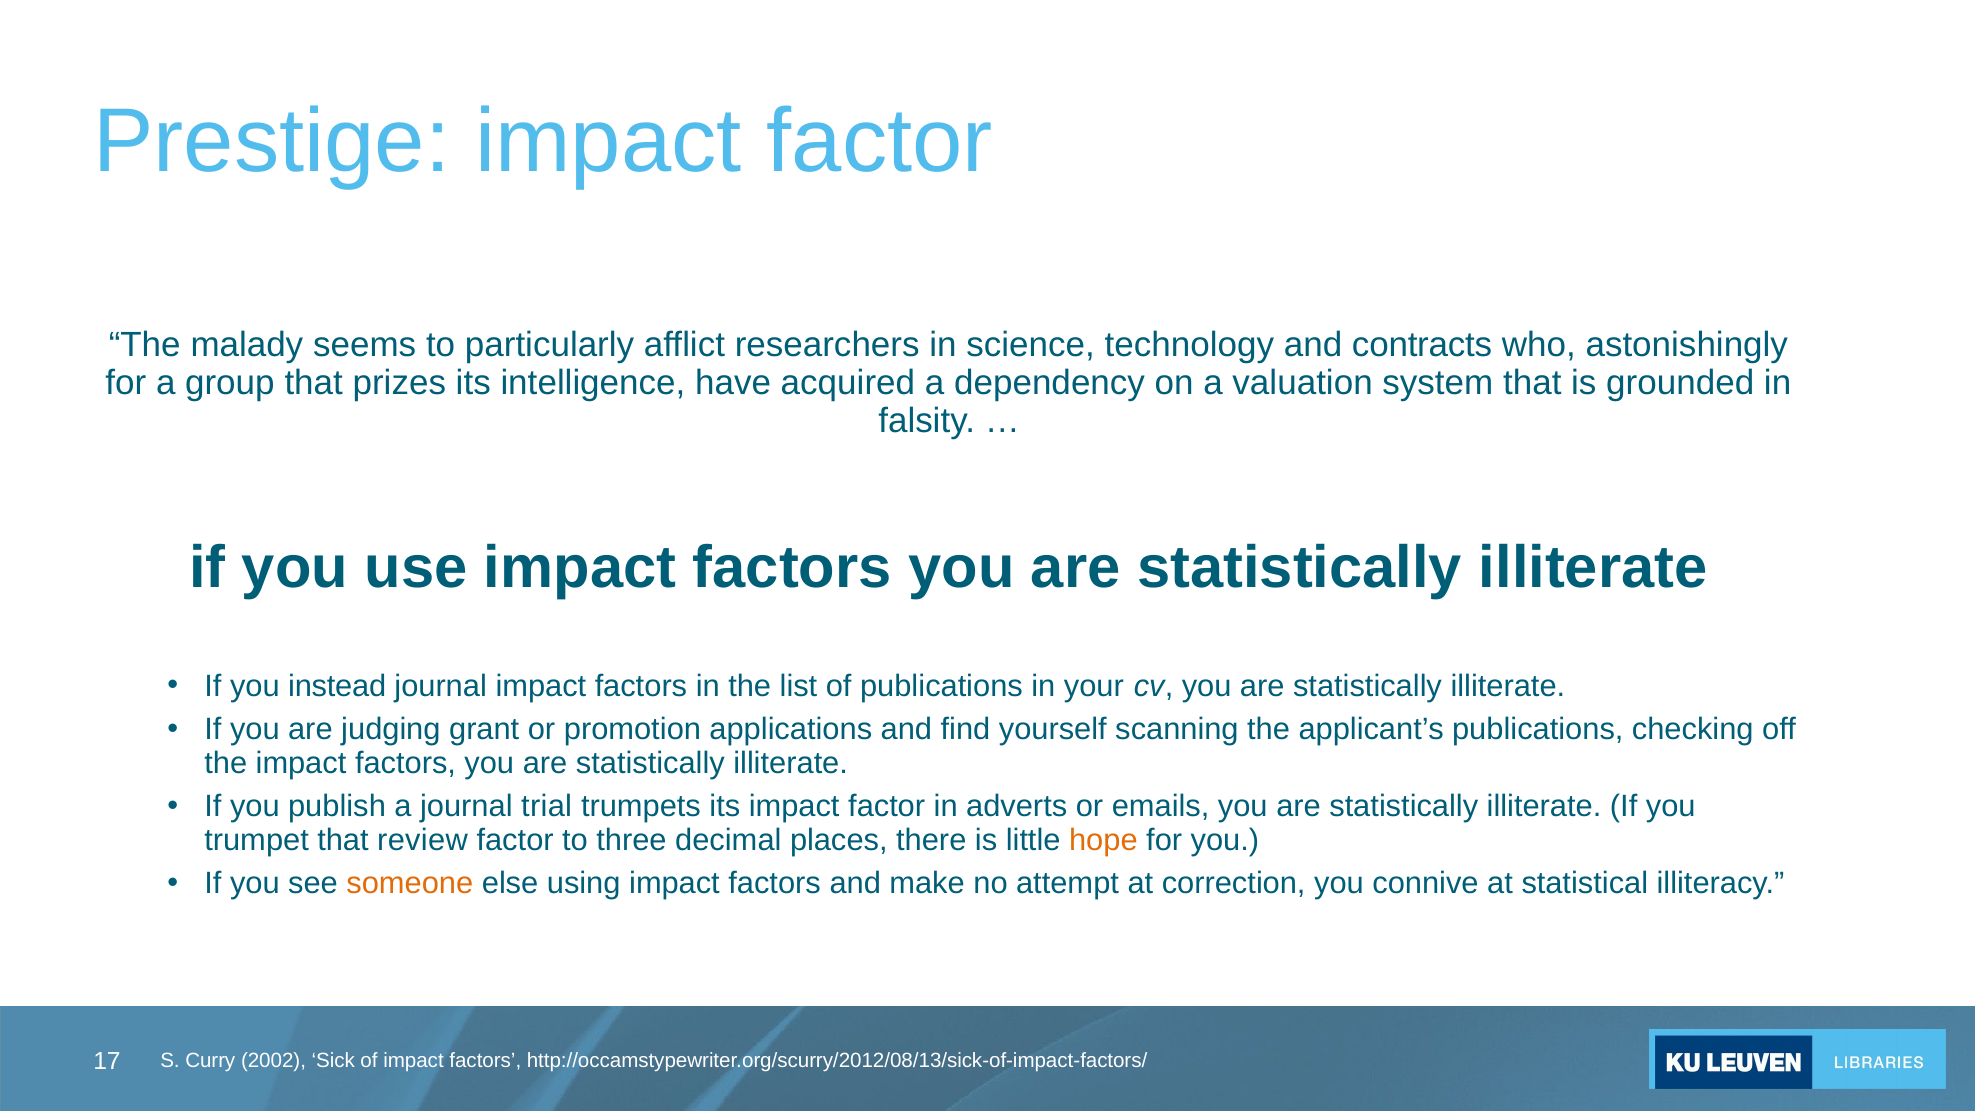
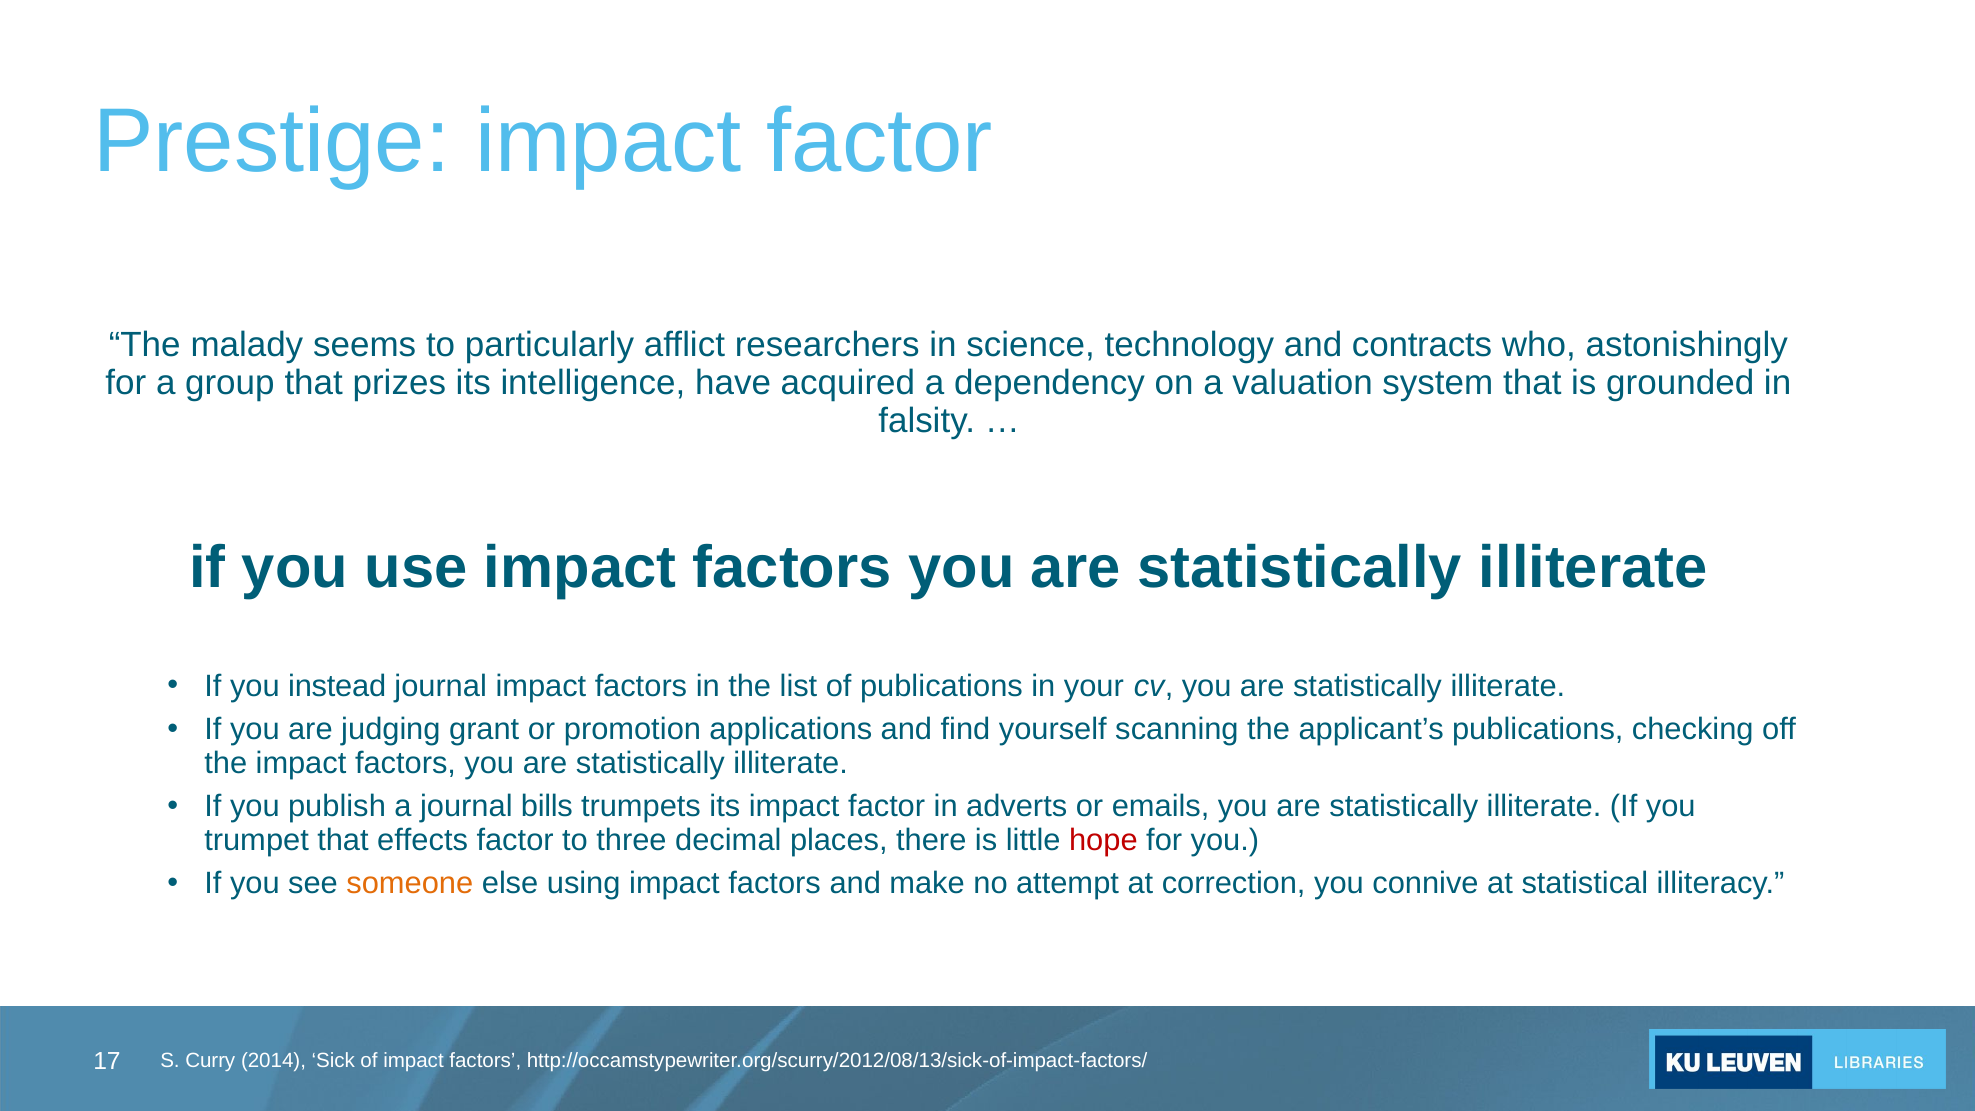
trial: trial -> bills (547, 806)
review: review -> effects (423, 840)
hope colour: orange -> red (1103, 840)
2002: 2002 -> 2014 (273, 1061)
